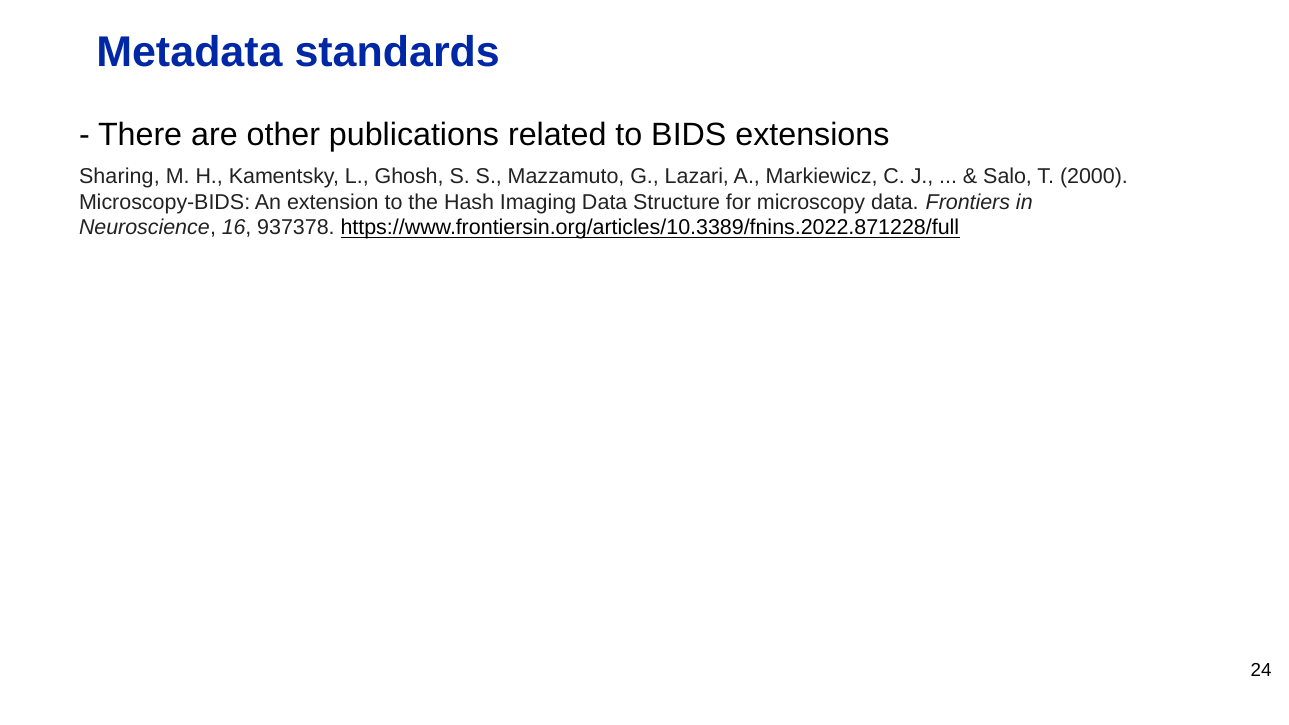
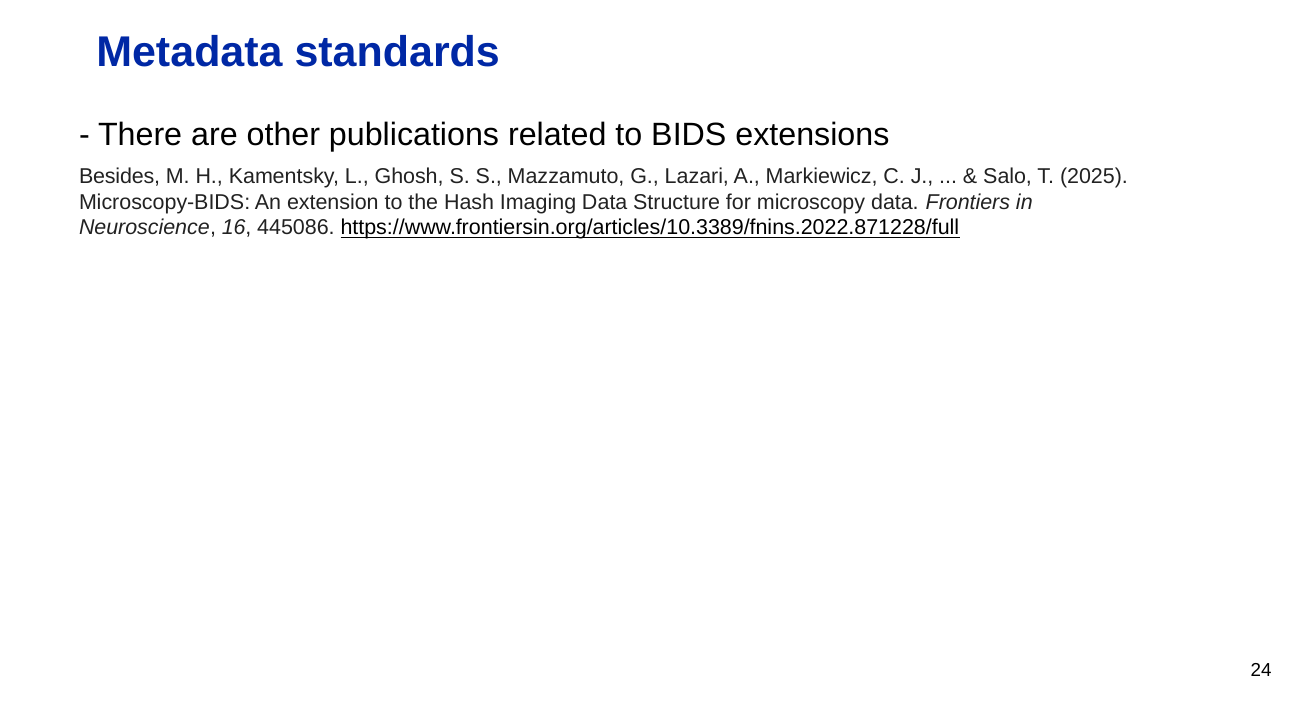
Sharing: Sharing -> Besides (120, 176)
2000: 2000 -> 2025 (1094, 176)
937378: 937378 -> 445086 (296, 228)
